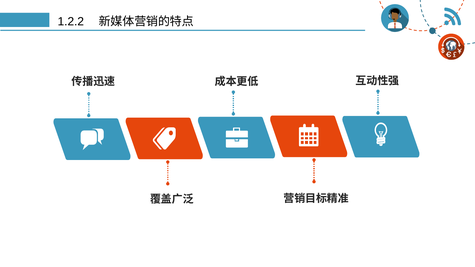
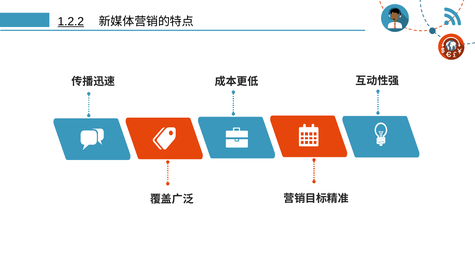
1.2.2 underline: none -> present (71, 21)
